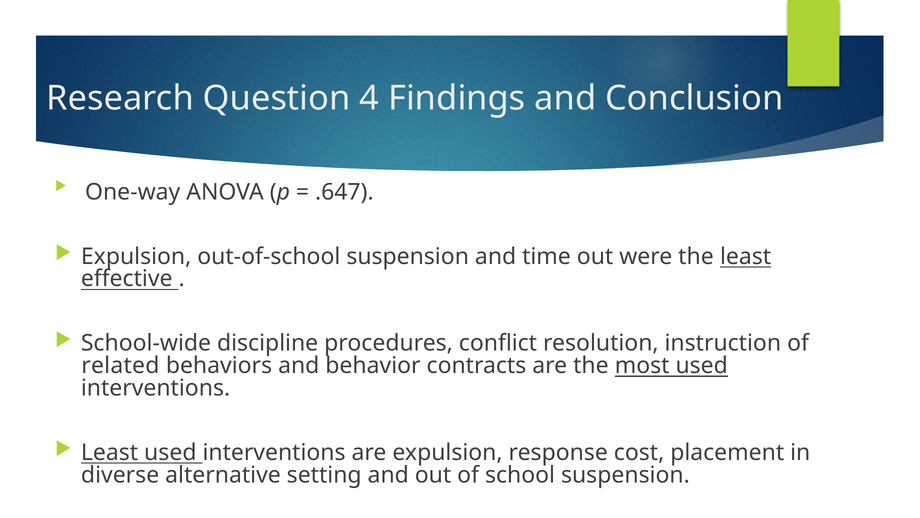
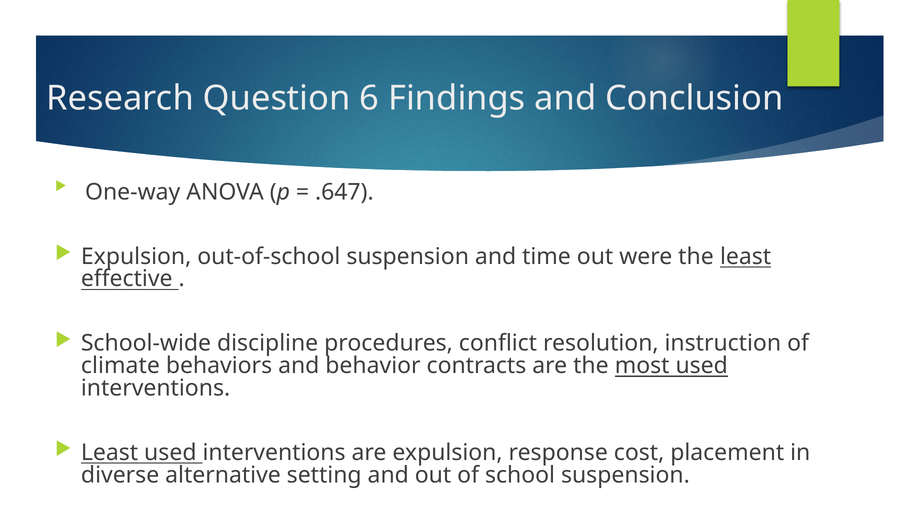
4: 4 -> 6 (369, 98)
related: related -> climate (120, 365)
